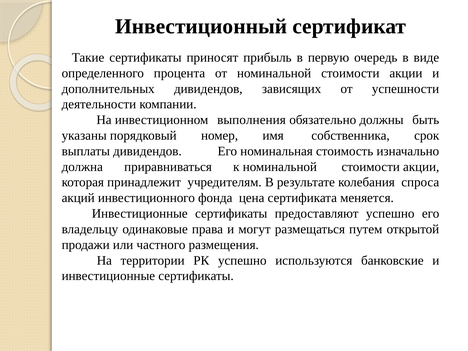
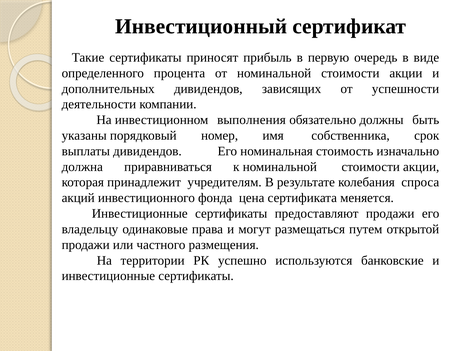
предоставляют успешно: успешно -> продажи (390, 214)
